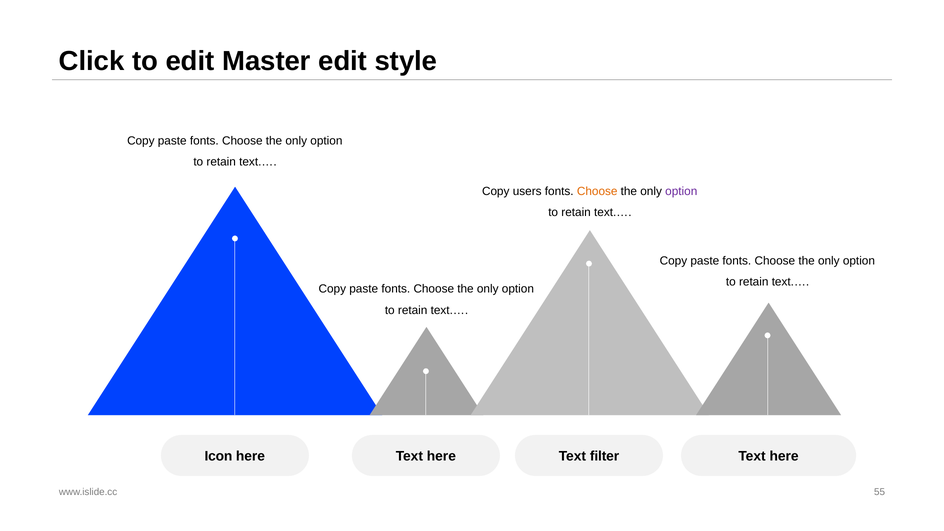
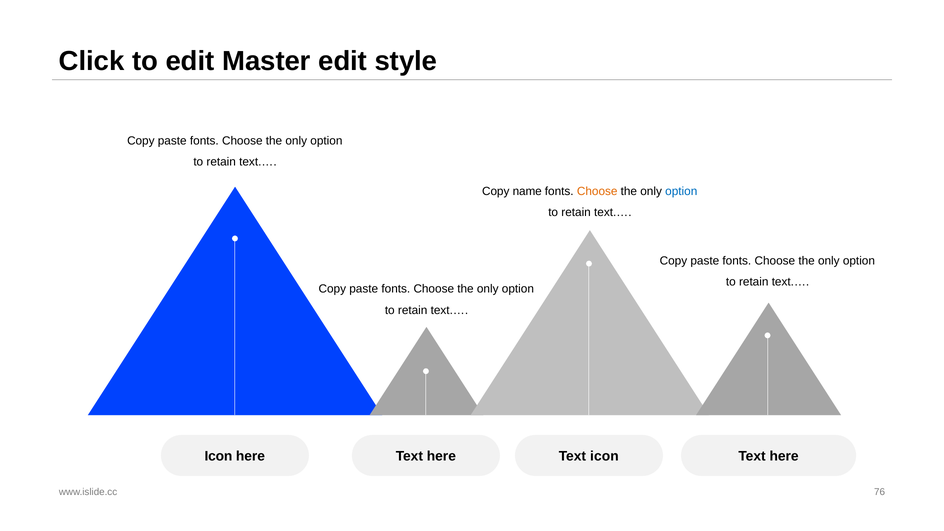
users: users -> name (527, 191)
option colour: purple -> blue (681, 191)
Text filter: filter -> icon (604, 456)
55: 55 -> 76 (880, 492)
